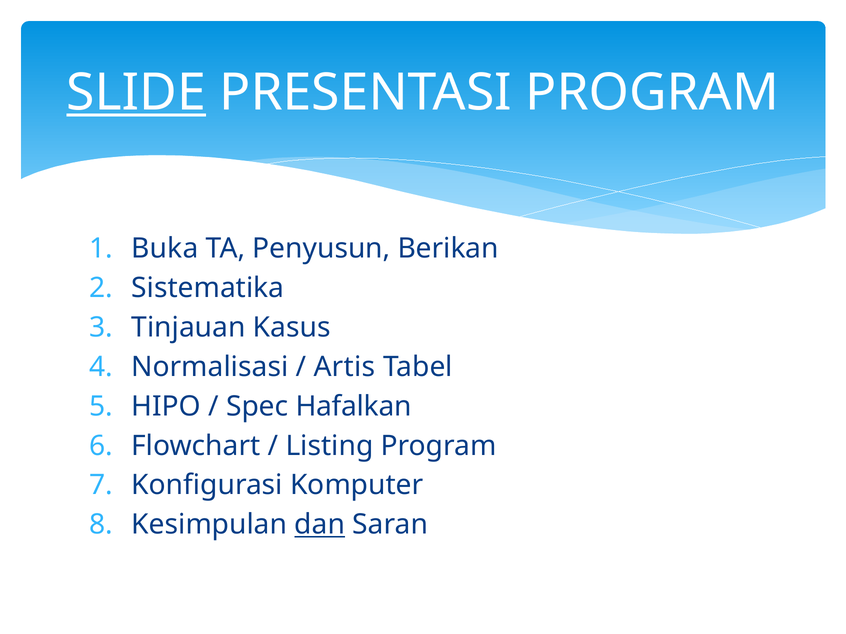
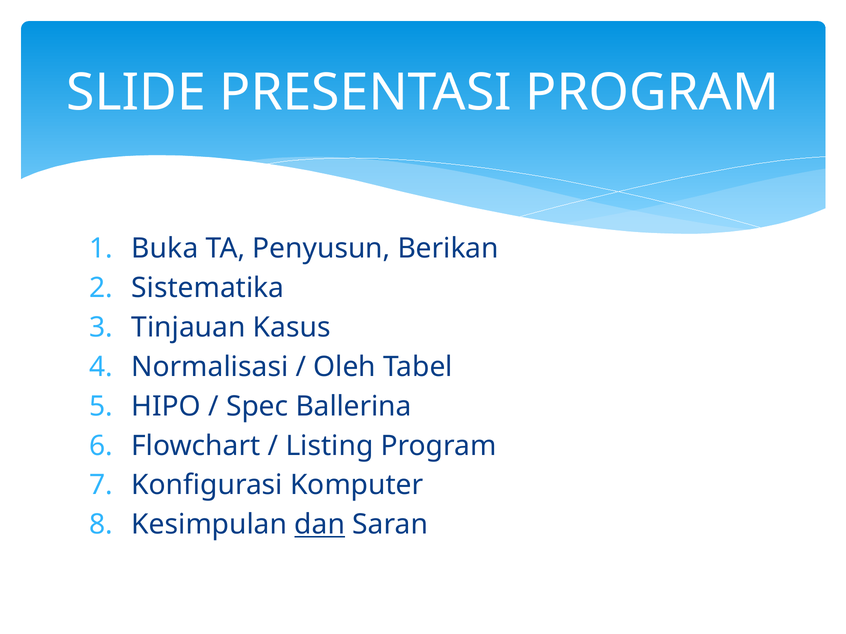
SLIDE underline: present -> none (136, 93)
Artis: Artis -> Oleh (345, 367)
Hafalkan: Hafalkan -> Ballerina (354, 407)
